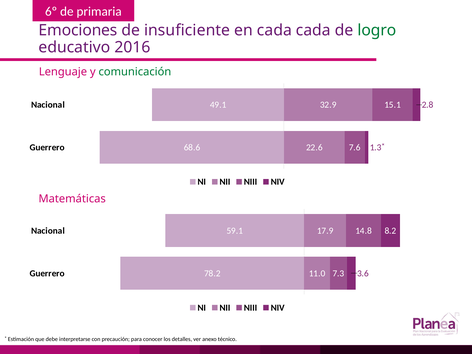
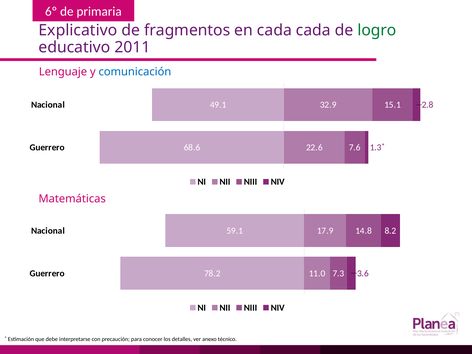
Emociones: Emociones -> Explicativo (78, 30)
insuficiente: insuficiente -> fragmentos (187, 30)
2016: 2016 -> 2011 (133, 47)
comunicación colour: green -> blue (135, 72)
